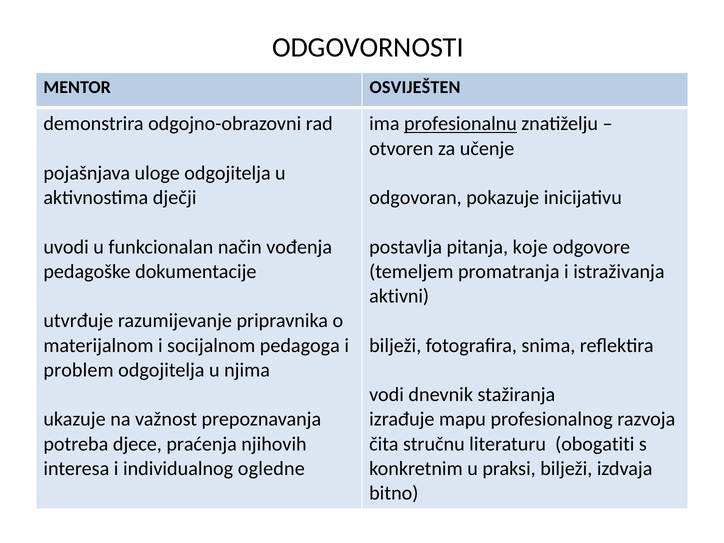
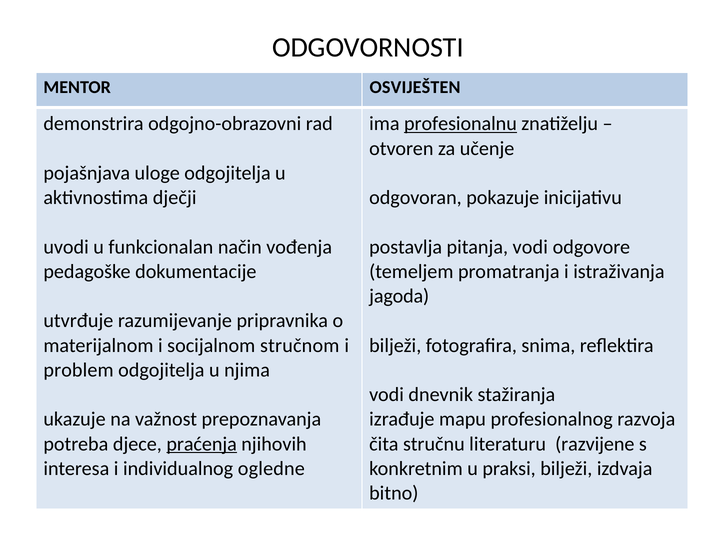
pitanja koje: koje -> vodi (530, 247)
aktivni: aktivni -> jagoda (399, 296)
pedagoga: pedagoga -> stručnom (300, 345)
praćenja underline: none -> present (202, 444)
obogatiti: obogatiti -> razvijene (595, 444)
